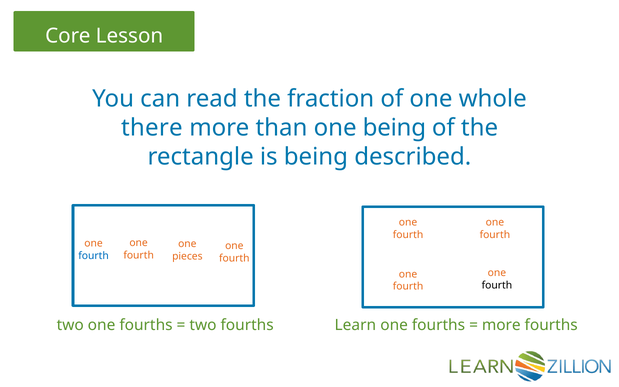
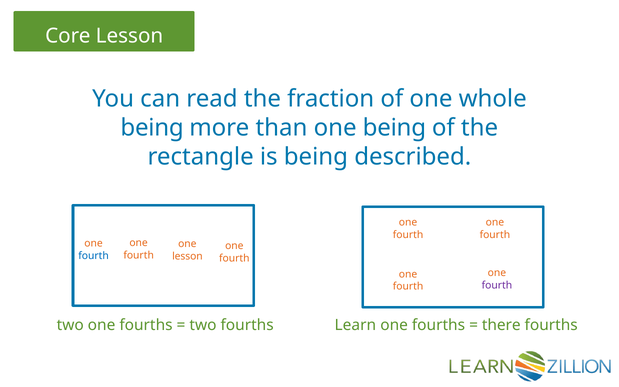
there: there -> being (152, 128)
pieces: pieces -> lesson (187, 256)
fourth colour: black -> purple (497, 285)
more: more -> there (501, 325)
